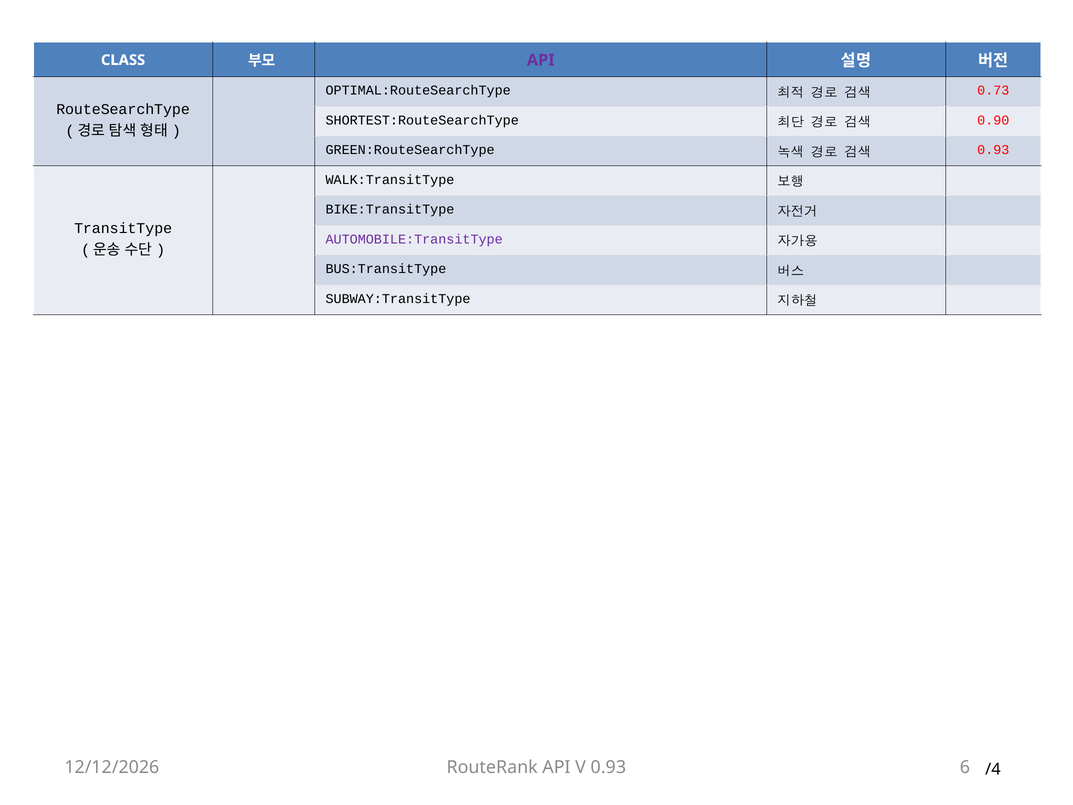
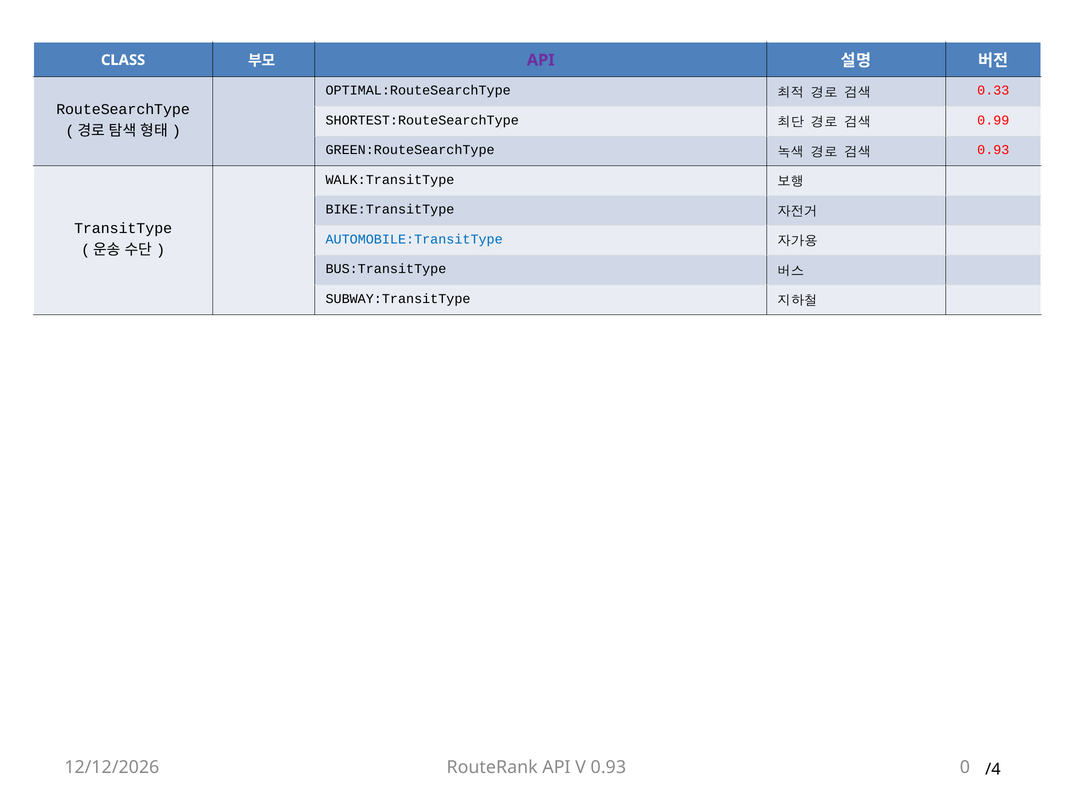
0.73: 0.73 -> 0.33 (993, 90)
0.90: 0.90 -> 0.99 (993, 120)
AUTOMOBILE:TransitType colour: purple -> blue (414, 239)
6: 6 -> 0 (965, 767)
